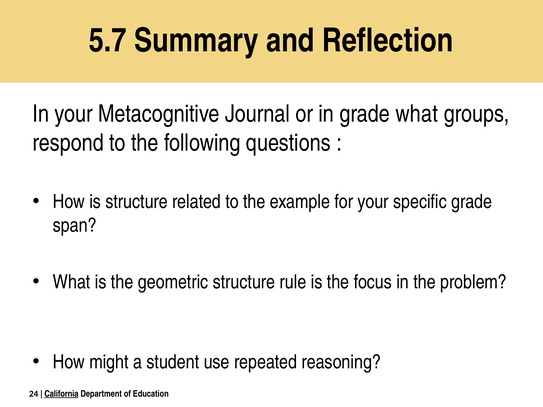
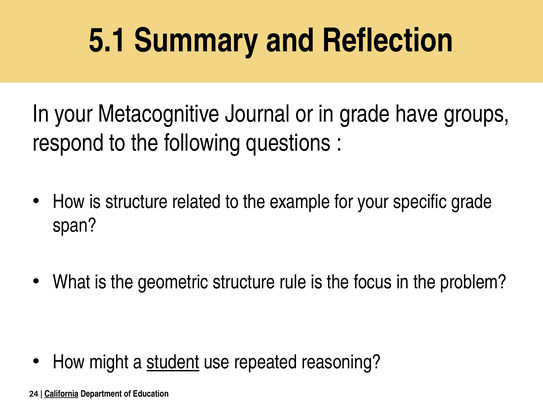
5.7: 5.7 -> 5.1 (108, 40)
grade what: what -> have (417, 114)
student underline: none -> present (173, 362)
